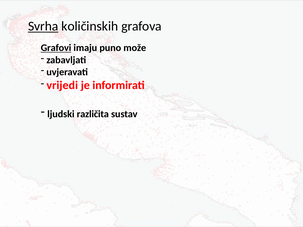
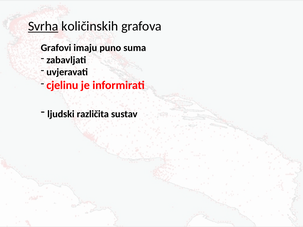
Grafovi underline: present -> none (56, 48)
može: može -> suma (135, 48)
vrijedi: vrijedi -> cjelinu (62, 85)
